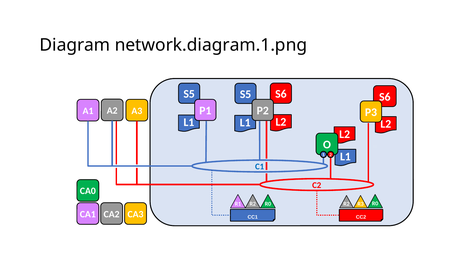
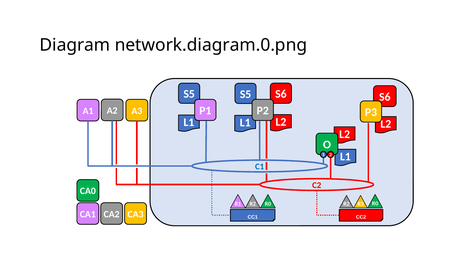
network.diagram.1.png: network.diagram.1.png -> network.diagram.0.png (211, 45)
